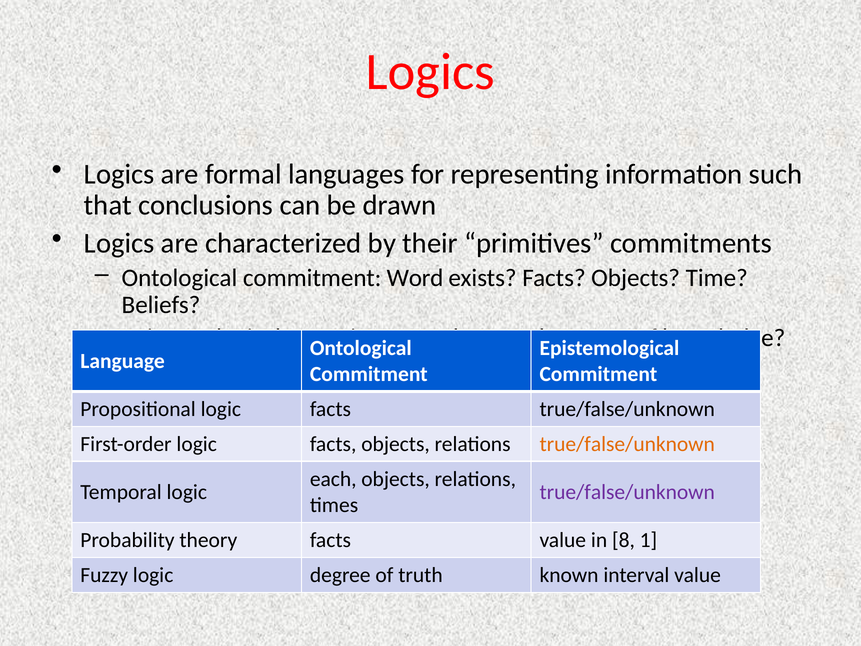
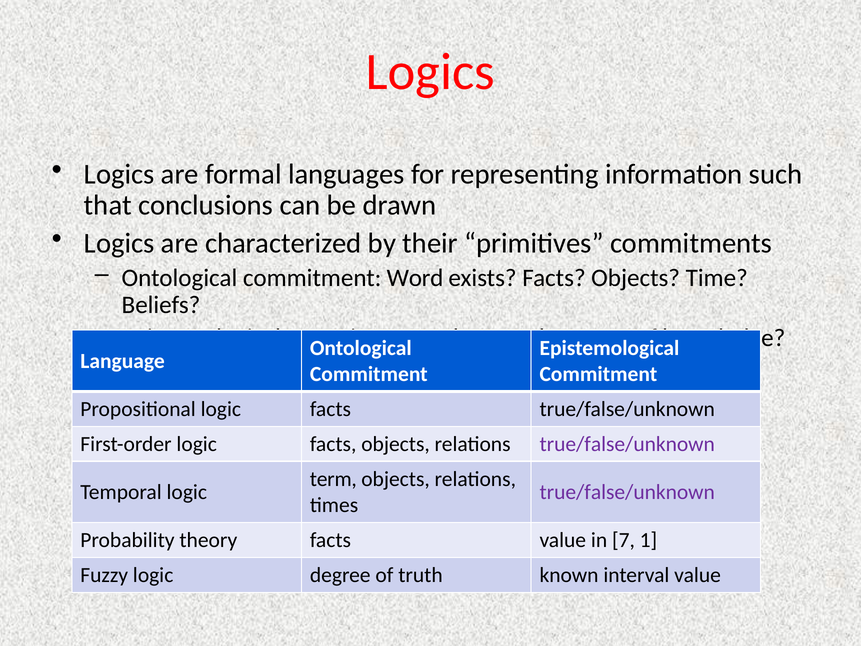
true/false/unknown colour: orange -> purple (627, 444)
each: each -> term (333, 479)
8: 8 -> 7 (623, 540)
